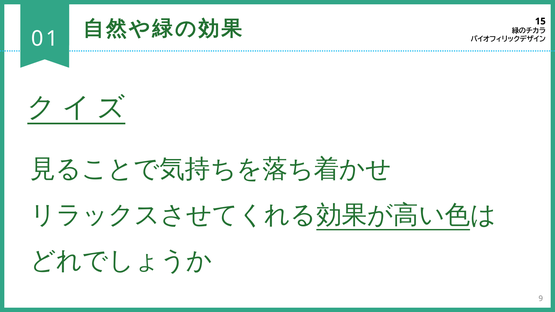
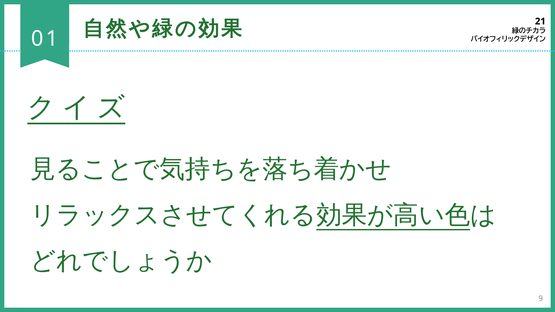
15: 15 -> 21 (540, 21)
